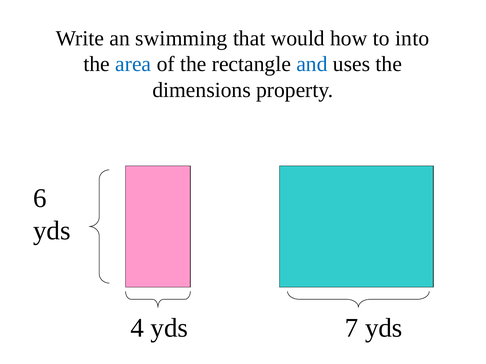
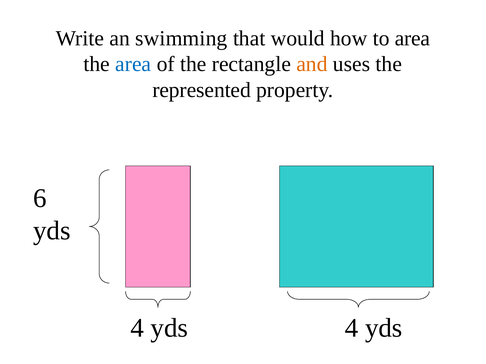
to into: into -> area (412, 38)
and colour: blue -> orange (312, 64)
dimensions: dimensions -> represented (202, 90)
4 yds 7: 7 -> 4 (352, 328)
